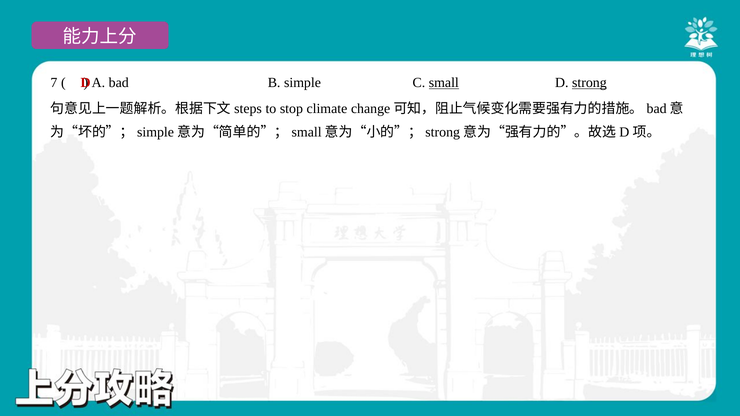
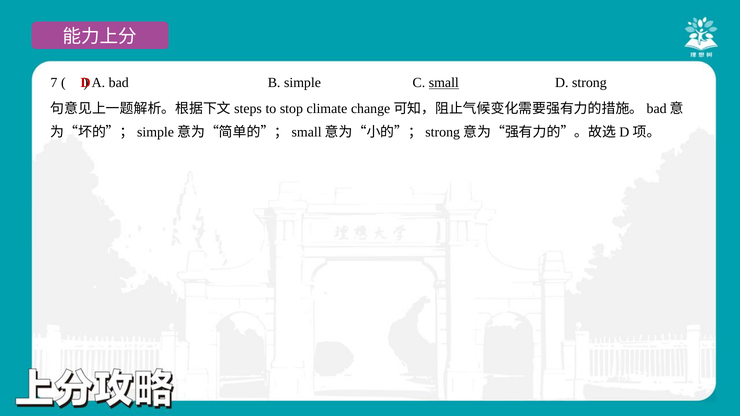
strong underline: present -> none (589, 83)
